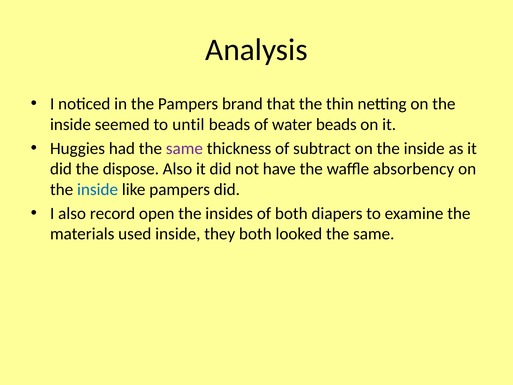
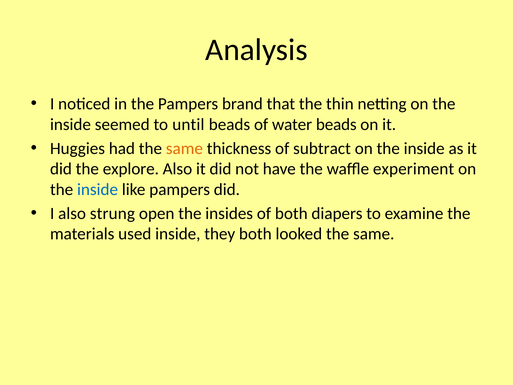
same colour: purple -> orange (184, 148)
dispose: dispose -> explore (131, 169)
absorbency: absorbency -> experiment (414, 169)
record: record -> strung (112, 213)
